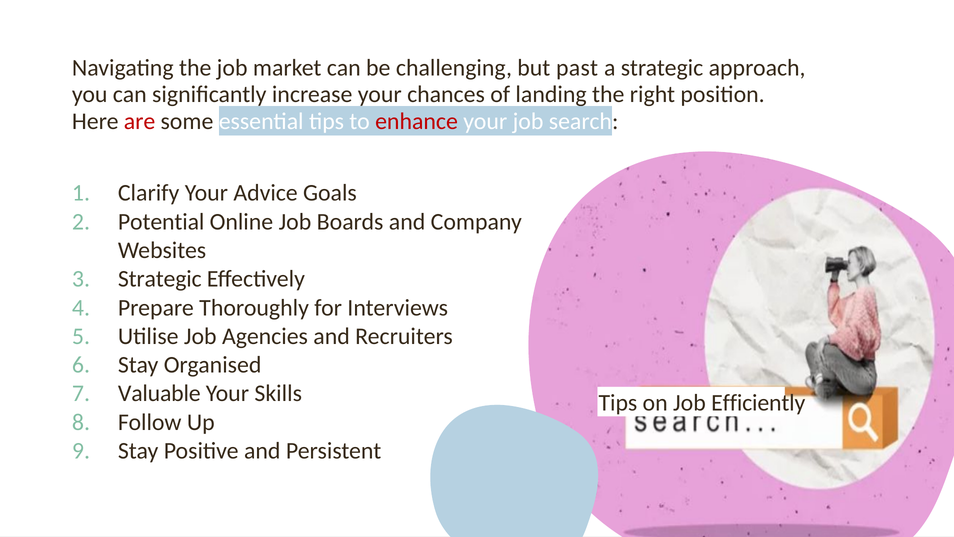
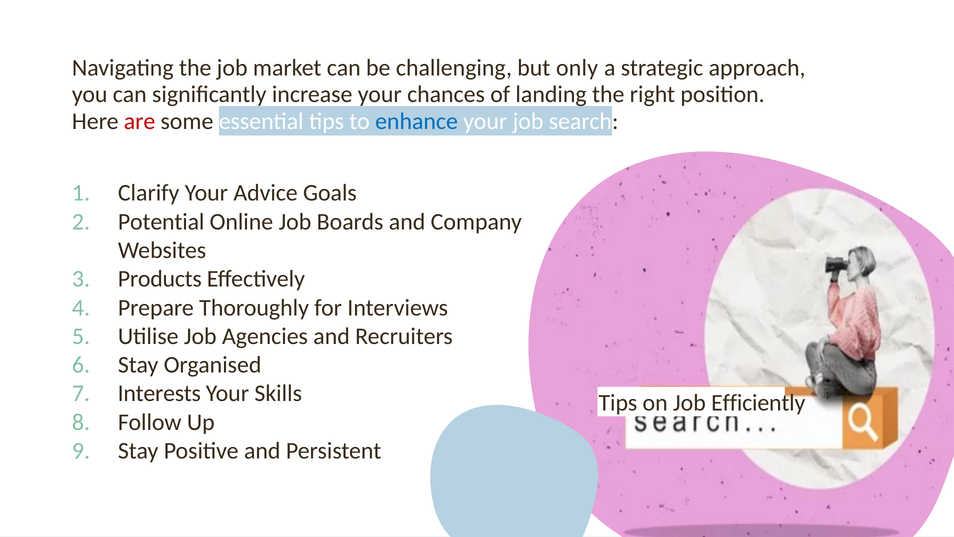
past: past -> only (577, 68)
enhance colour: red -> blue (417, 121)
Strategic: Strategic -> Products (160, 279)
Valuable: Valuable -> Interests (159, 393)
